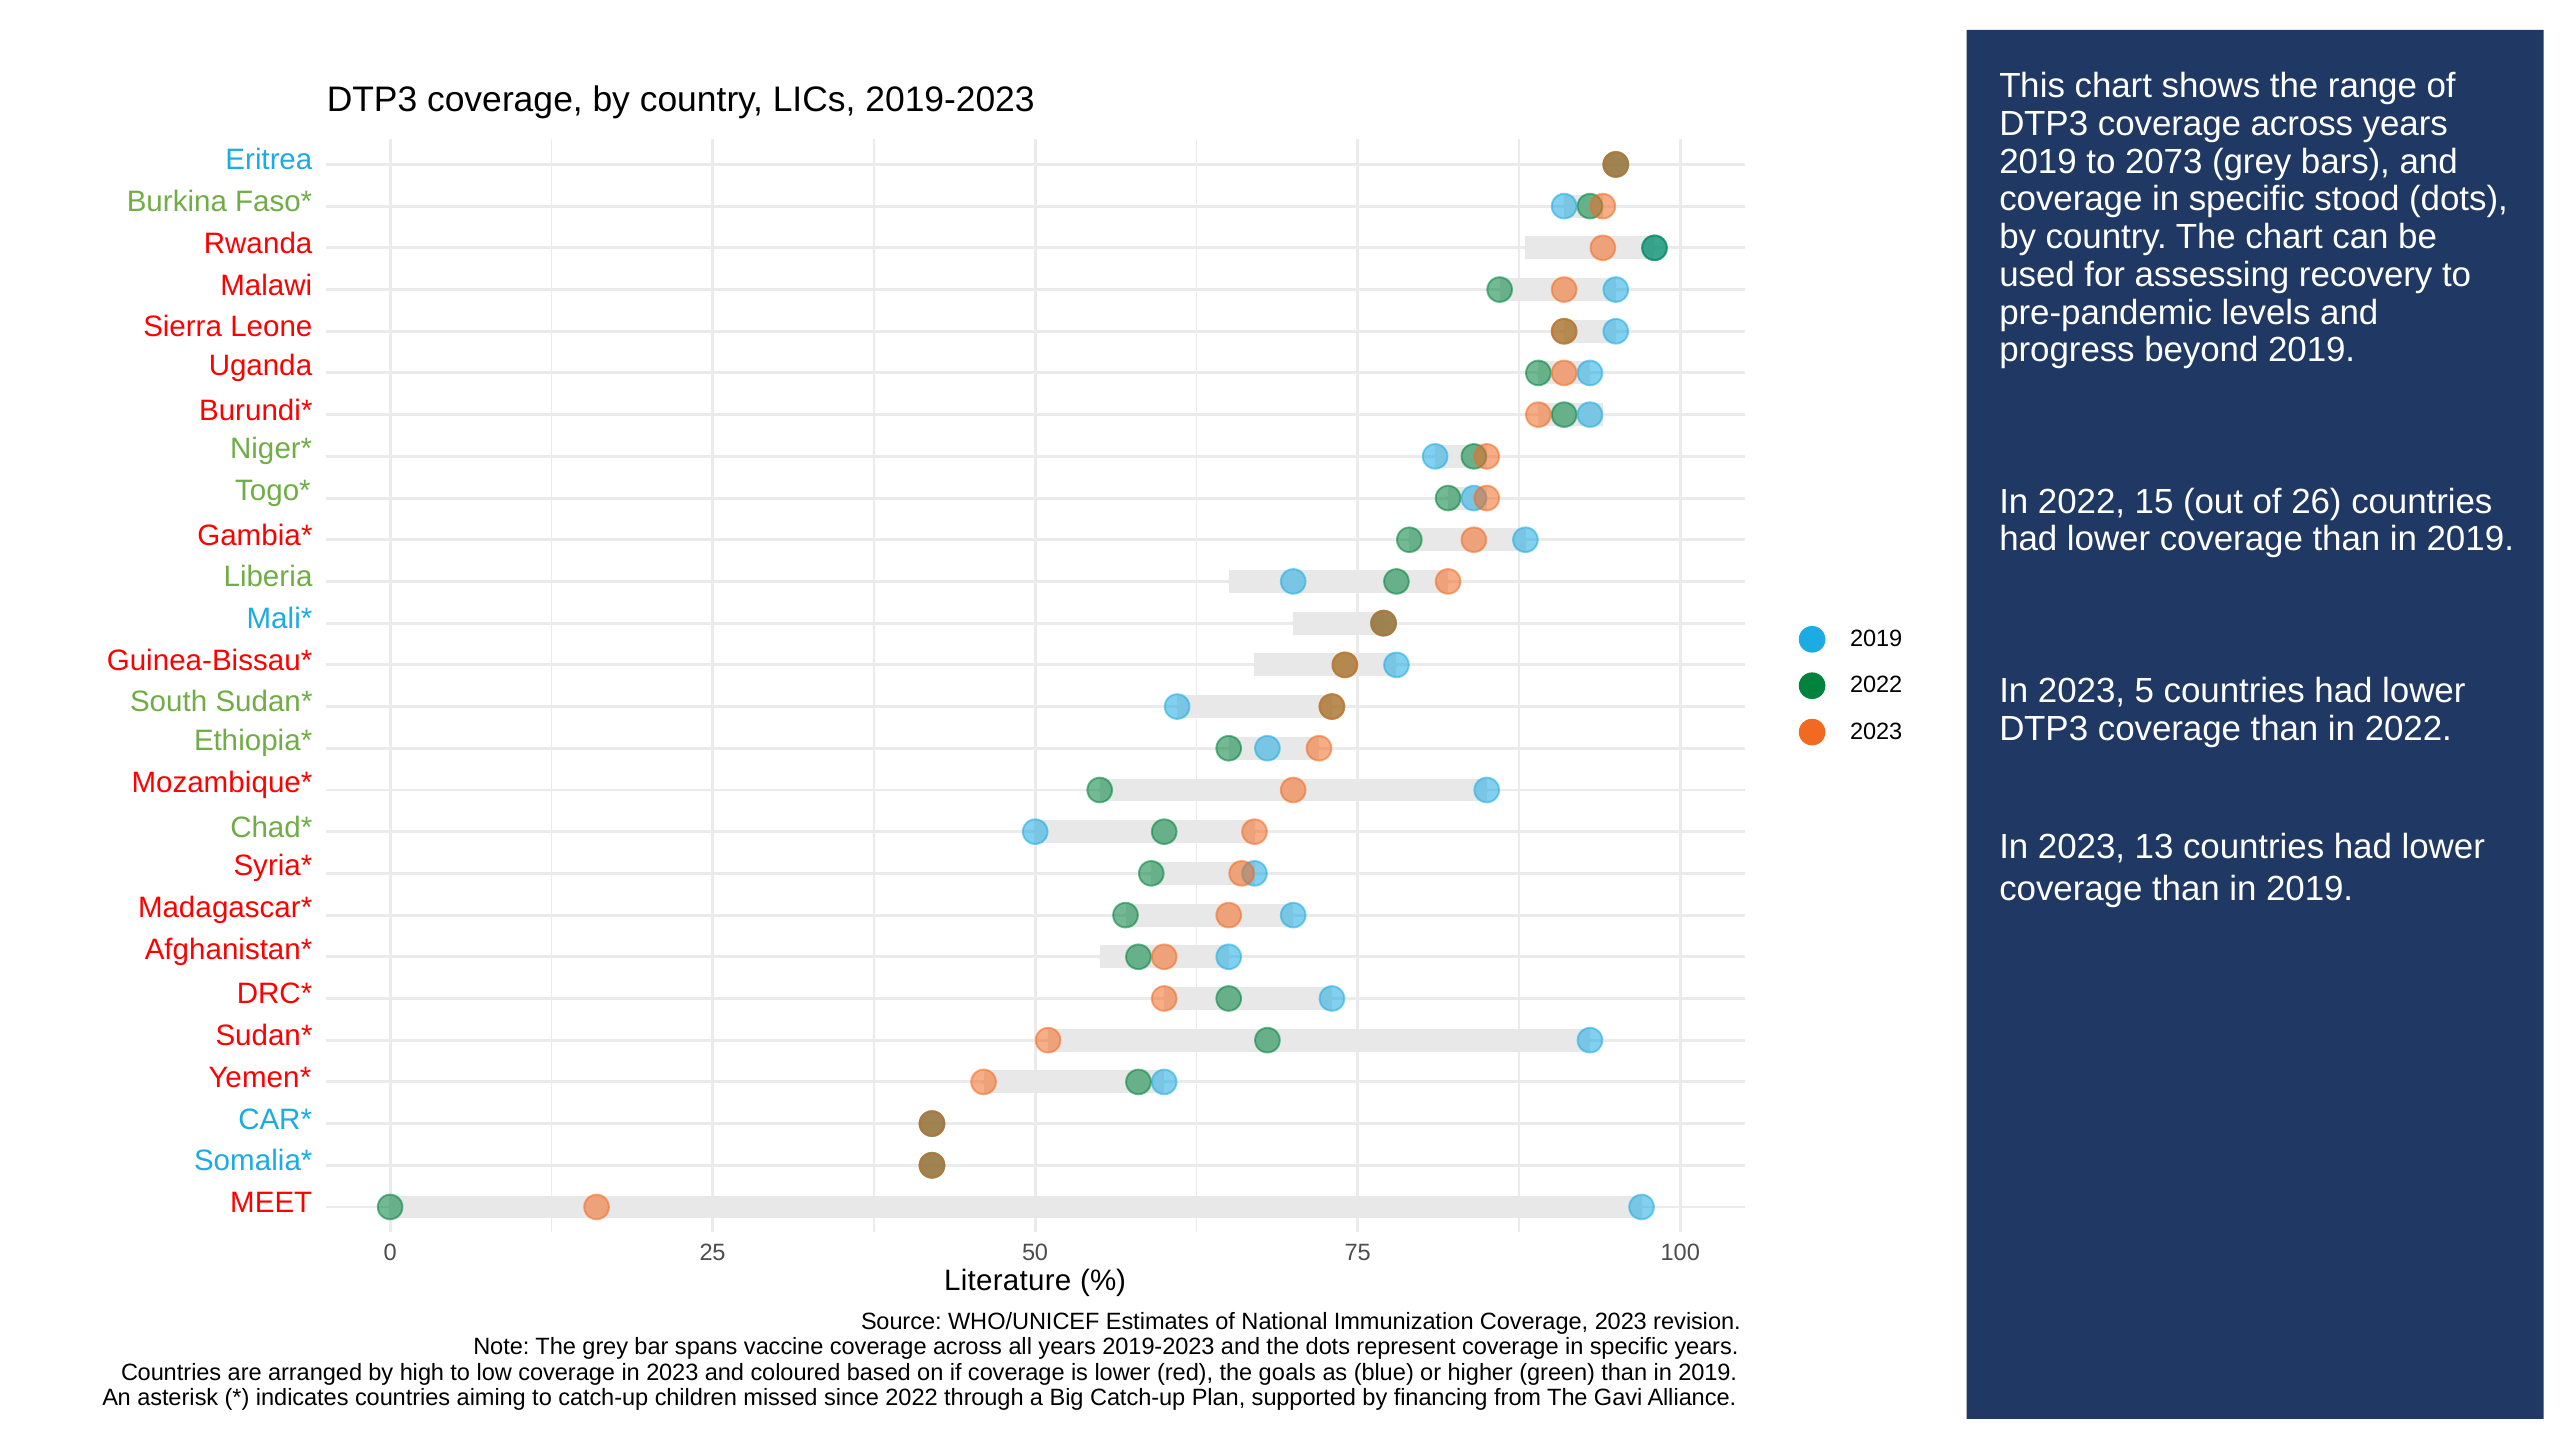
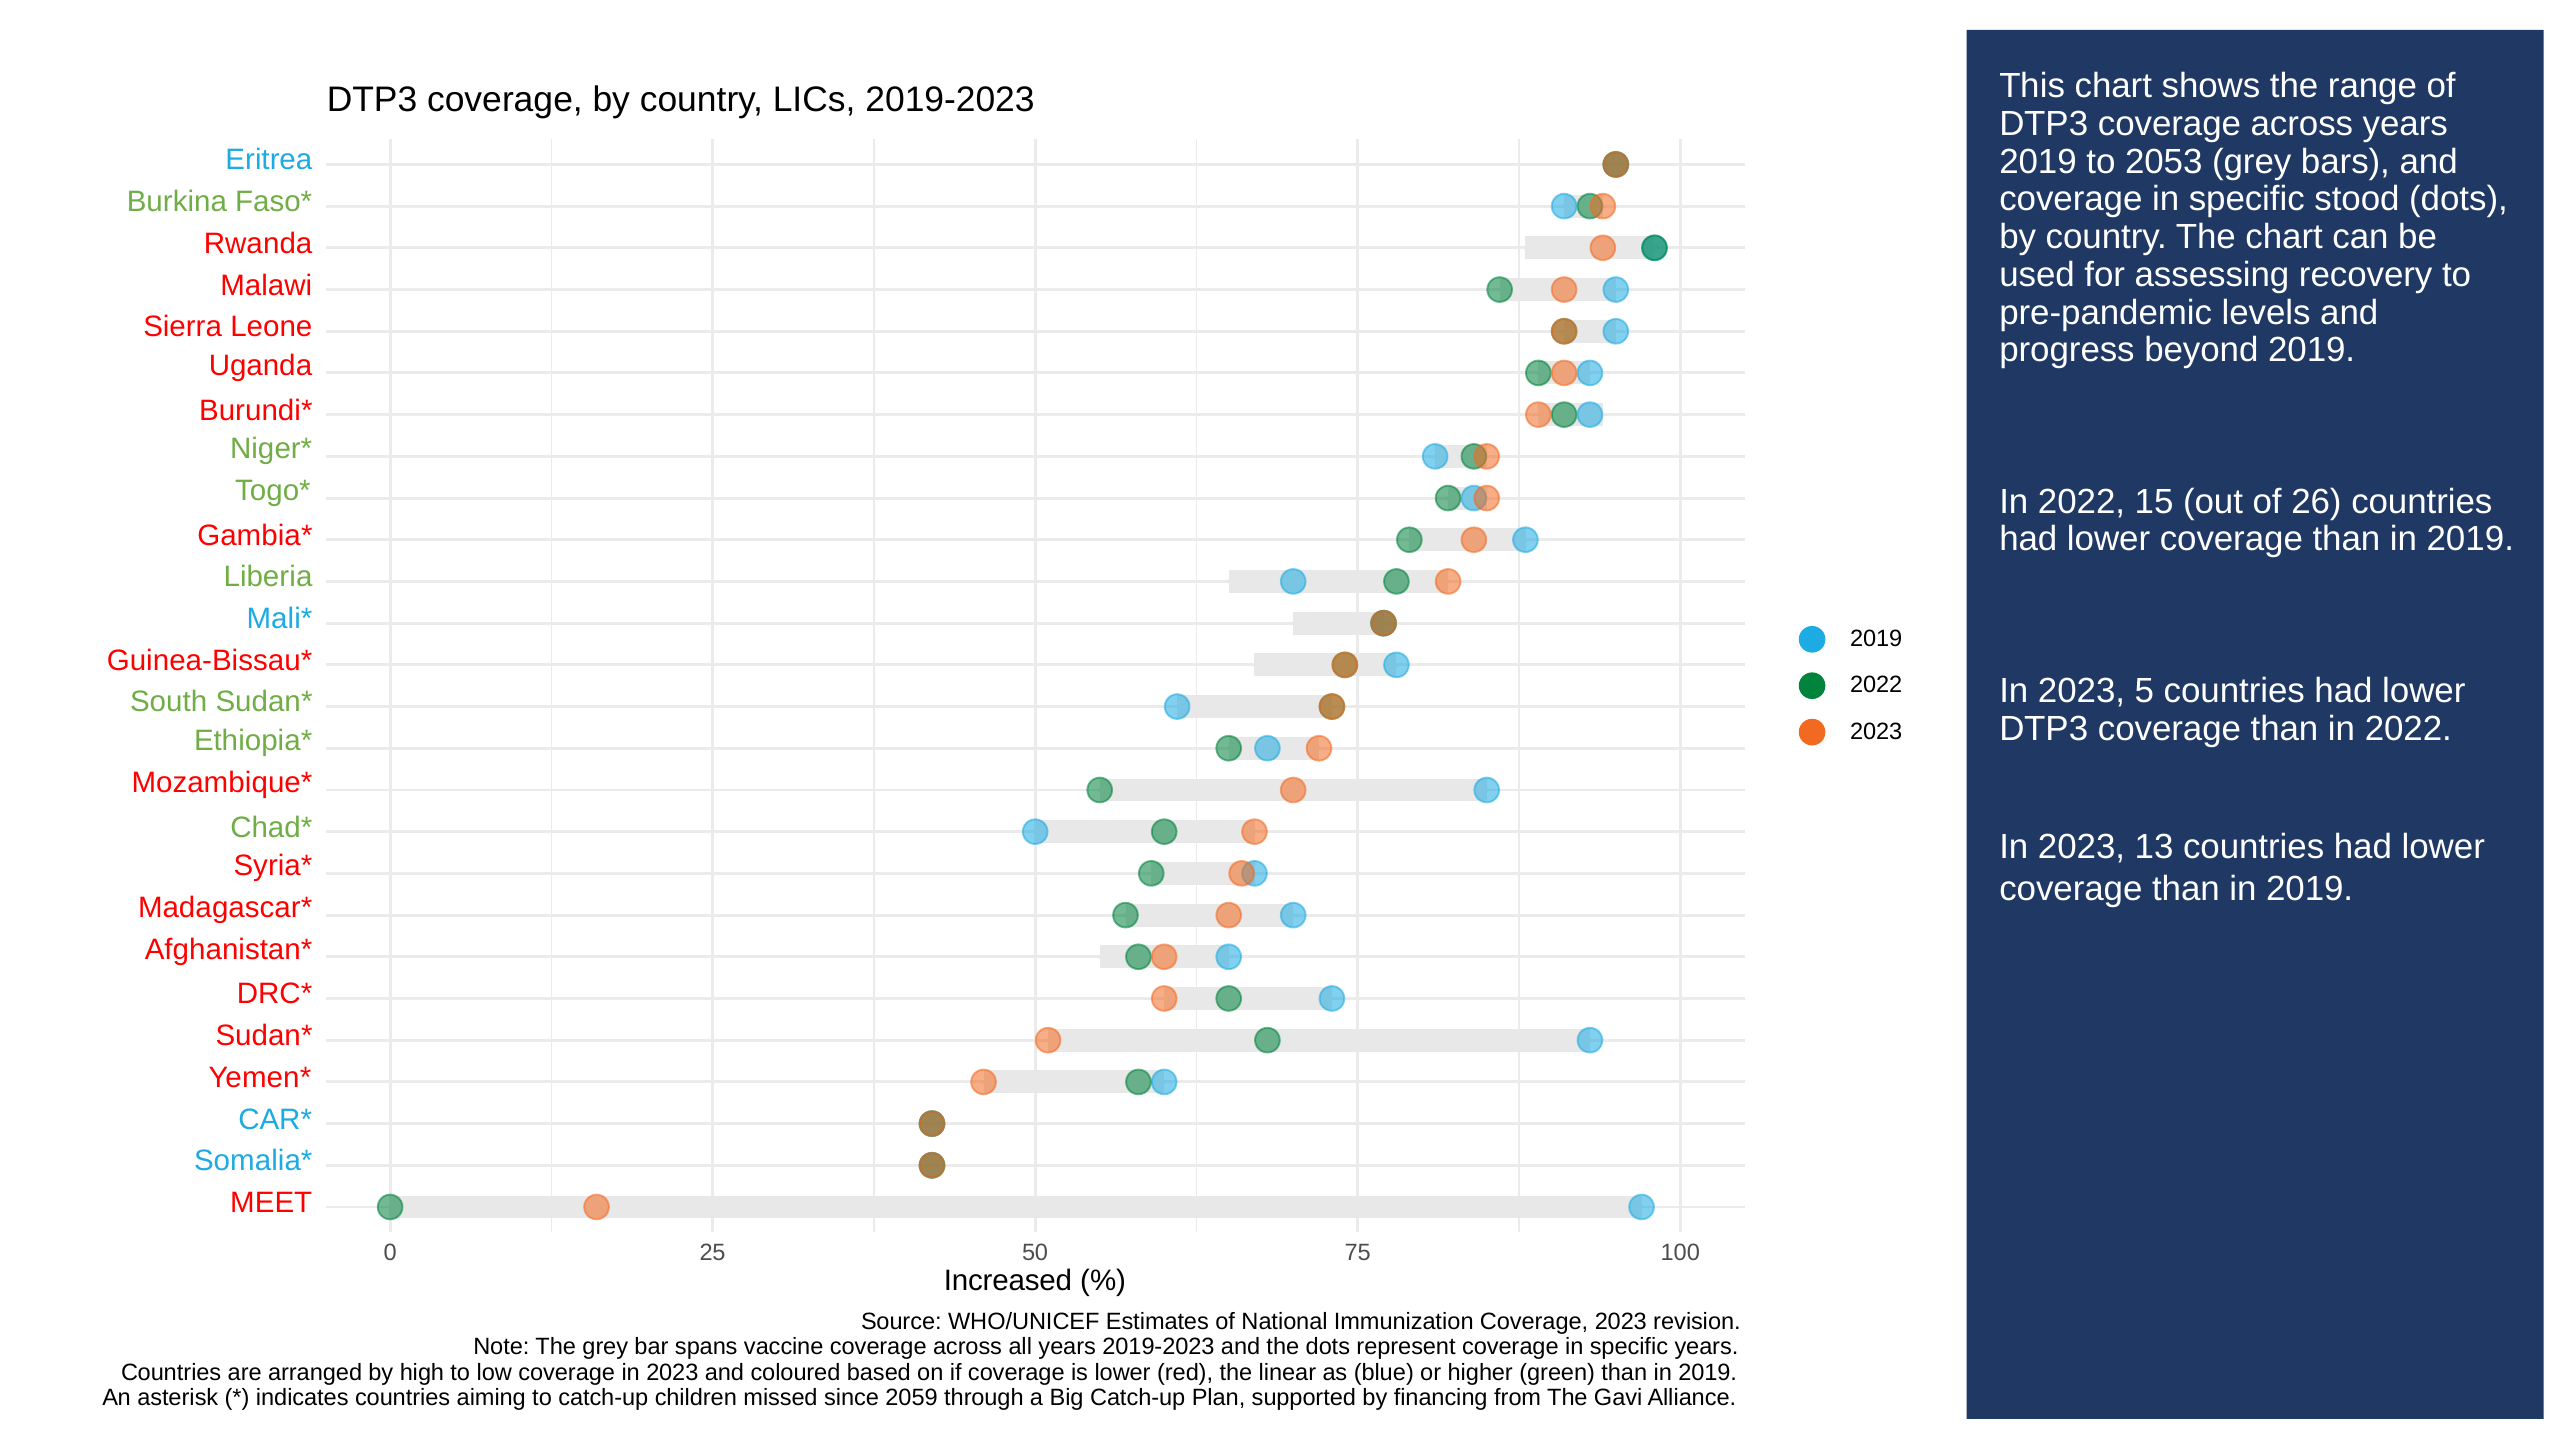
2073: 2073 -> 2053 (2164, 162)
Literature: Literature -> Increased (1008, 1281)
goals: goals -> linear (1287, 1373)
since 2022: 2022 -> 2059 (912, 1398)
